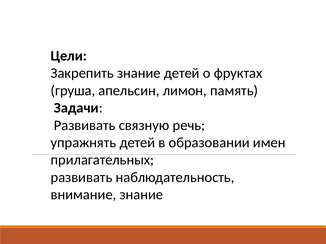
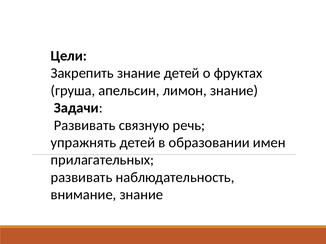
лимон память: память -> знание (234, 91)
